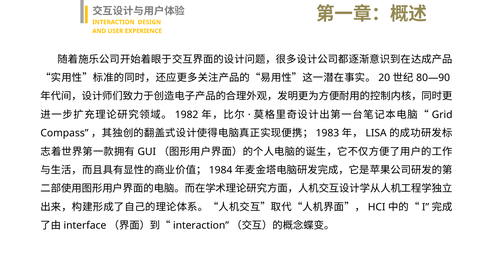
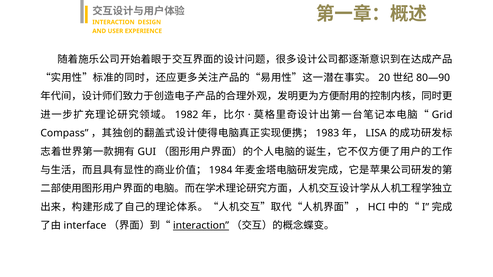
interaction underline: none -> present (201, 226)
